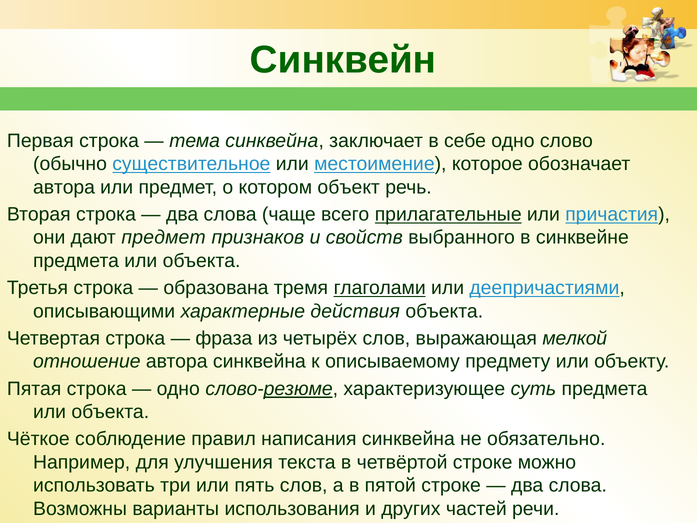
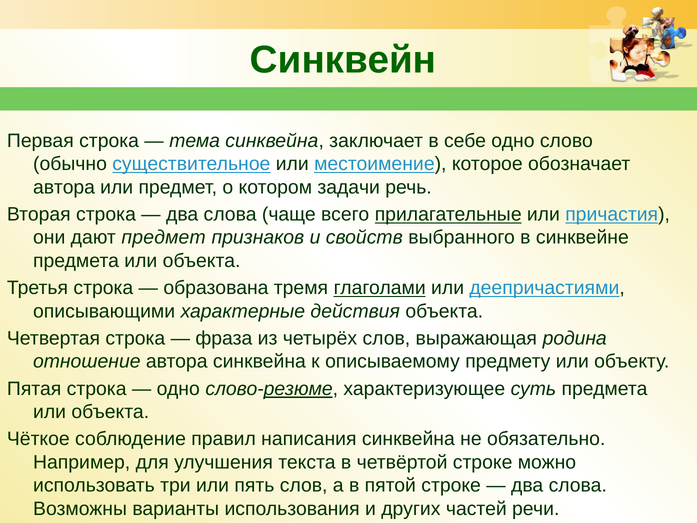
объект: объект -> задачи (349, 187)
мелкой: мелкой -> родина (575, 338)
